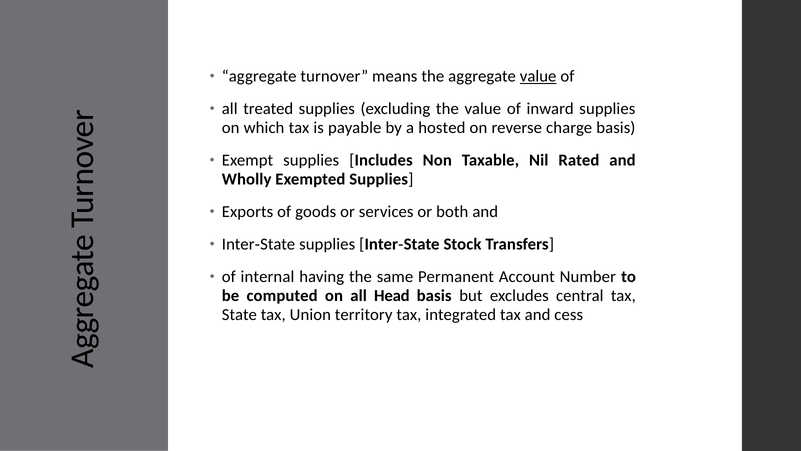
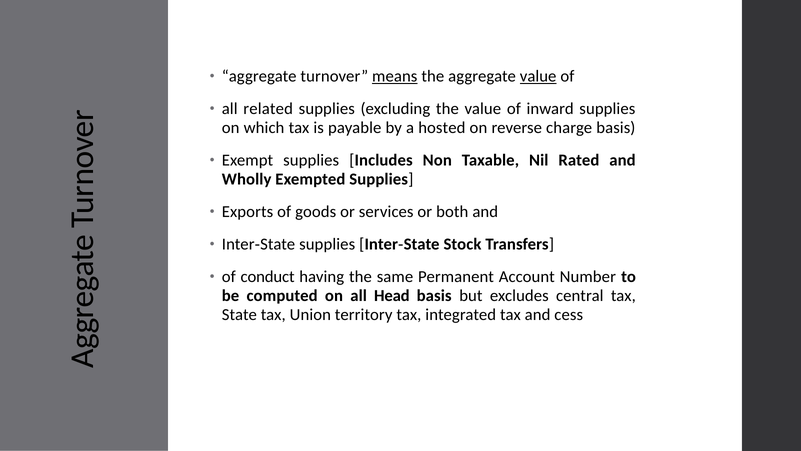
means underline: none -> present (395, 76)
treated: treated -> related (268, 109)
internal: internal -> conduct (268, 276)
